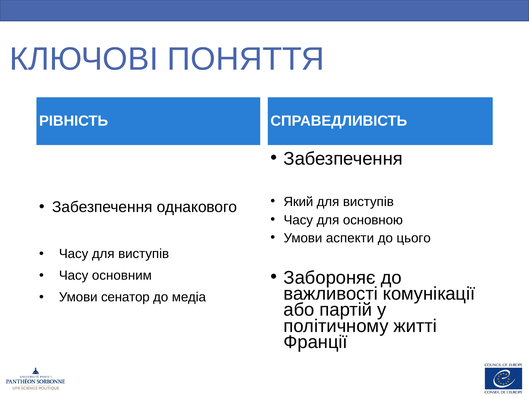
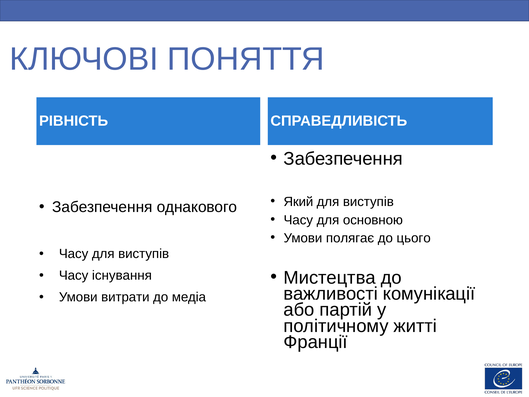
аспекти: аспекти -> полягає (350, 238)
Забороняє: Забороняє -> Мистецтва (330, 278)
основним: основним -> існування (122, 275)
сенатор: сенатор -> витрати (125, 297)
